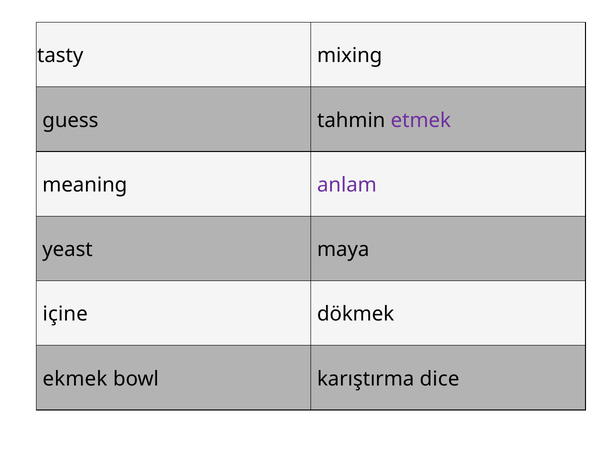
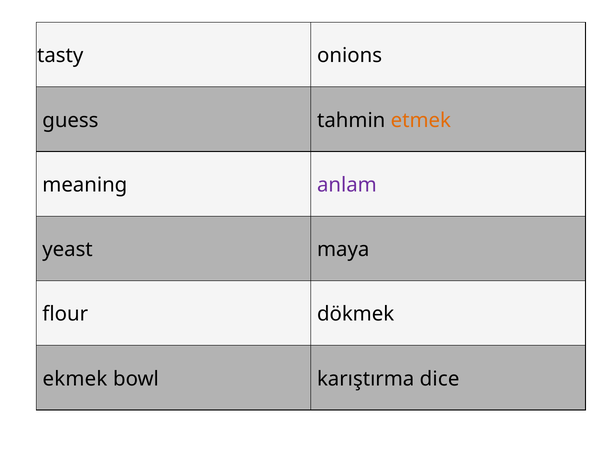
mixing: mixing -> onions (350, 56)
etmek colour: purple -> orange (421, 120)
içine: içine -> flour (65, 314)
